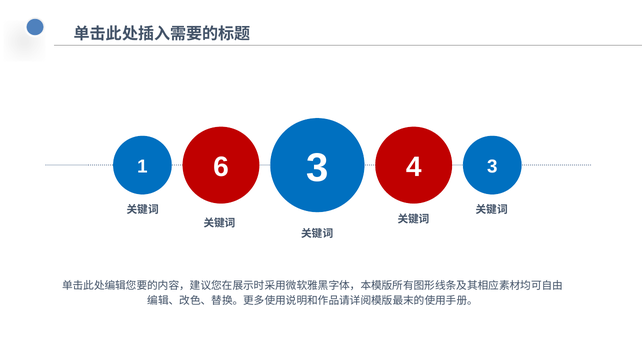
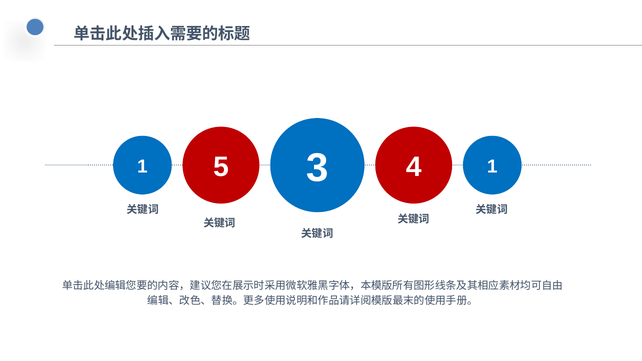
6: 6 -> 5 (221, 167)
4 3: 3 -> 1 (492, 166)
